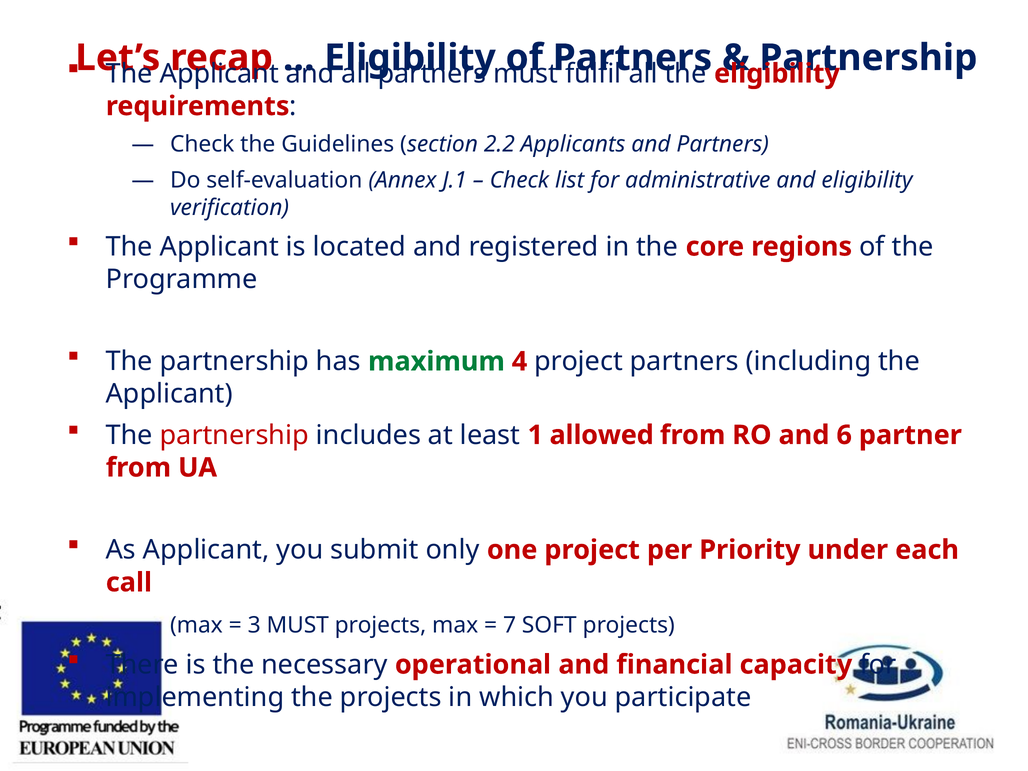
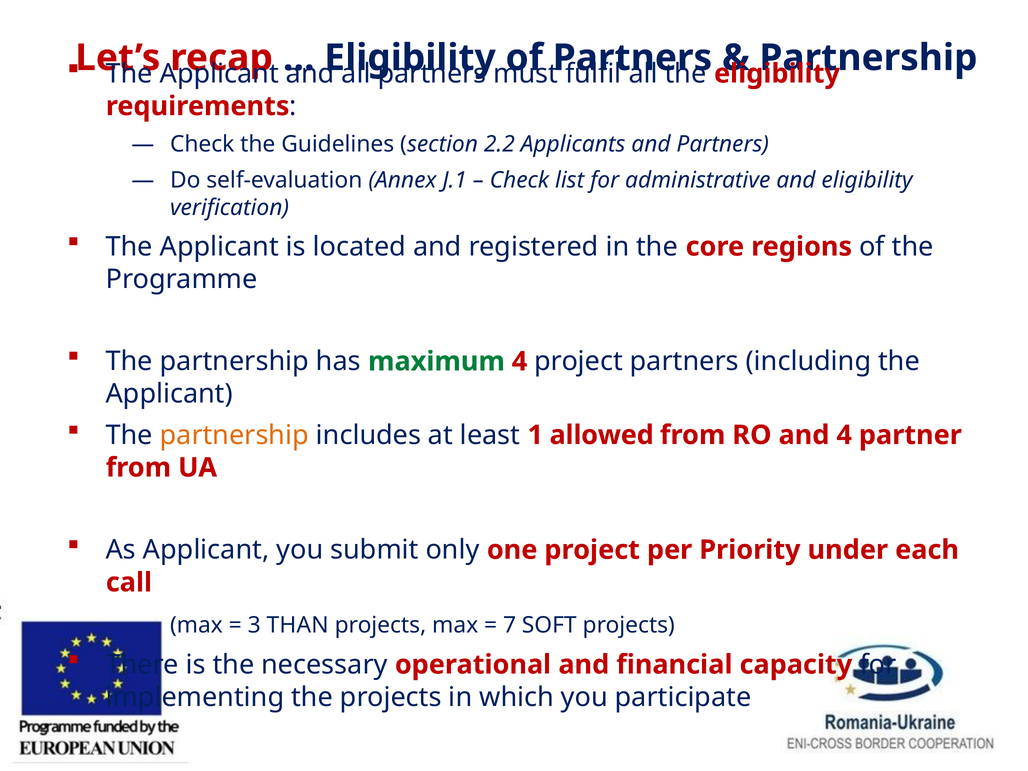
partnership colour: red -> orange (234, 435)
and 6: 6 -> 4 (844, 435)
3 MUST: MUST -> THAN (298, 625)
